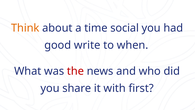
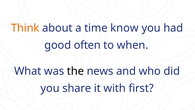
social: social -> know (125, 28)
write: write -> often (87, 45)
the colour: red -> black (75, 71)
